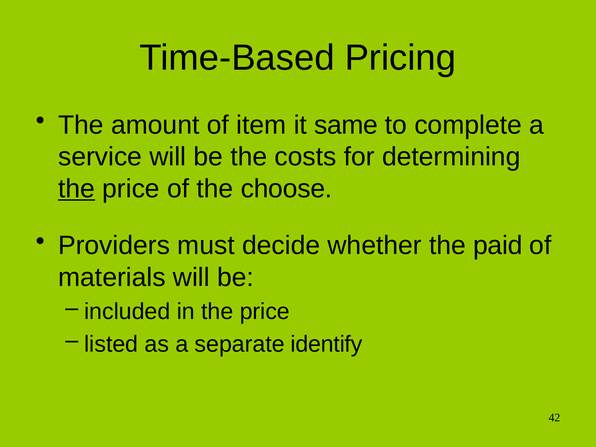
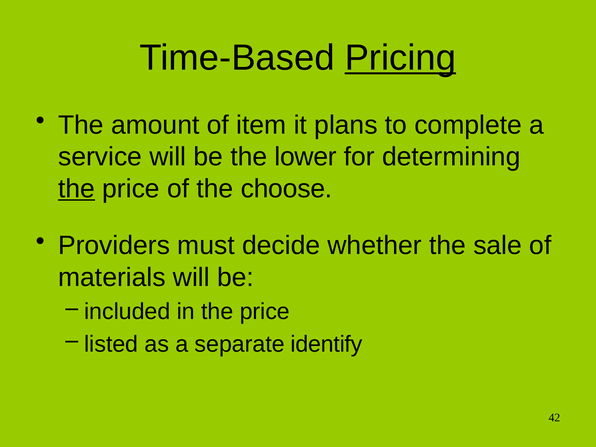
Pricing underline: none -> present (400, 58)
same: same -> plans (346, 125)
costs: costs -> lower (306, 157)
paid: paid -> sale (498, 246)
